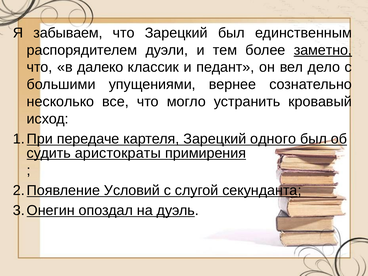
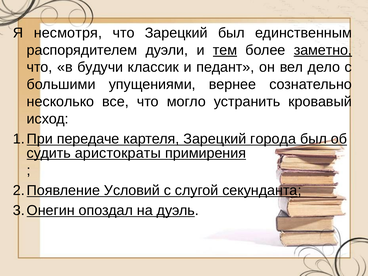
забываем: забываем -> несмотря (68, 33)
тем underline: none -> present (225, 50)
далеко: далеко -> будучи (100, 67)
одного: одного -> города (273, 139)
